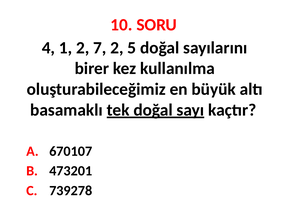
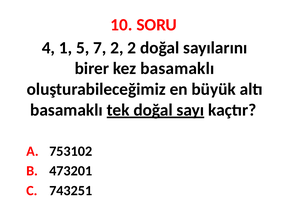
1 2: 2 -> 5 (83, 48)
2 5: 5 -> 2 (132, 48)
kez kullanılma: kullanılma -> basamaklı (177, 69)
670107: 670107 -> 753102 (71, 151)
739278: 739278 -> 743251 (71, 191)
